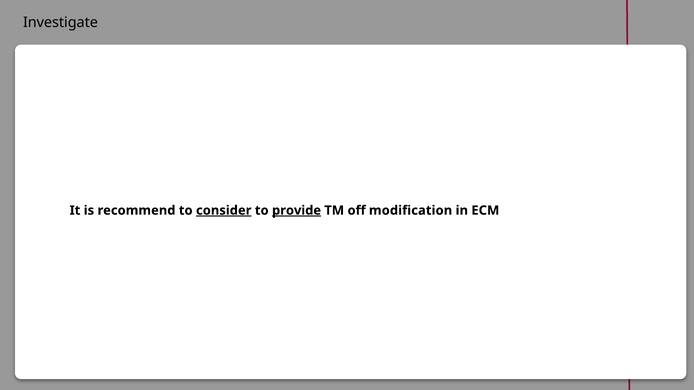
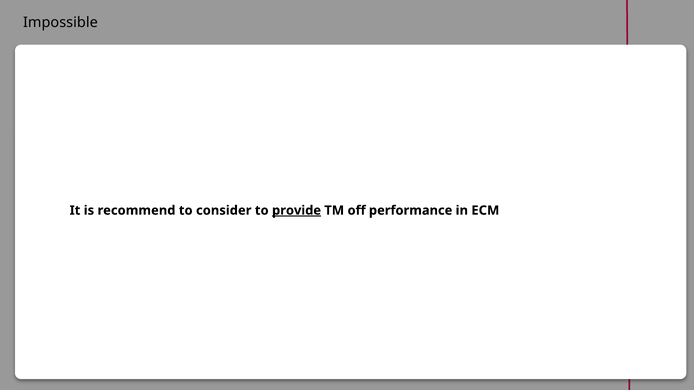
Investigate: Investigate -> Impossible (60, 22)
consider underline: present -> none (224, 211)
modification: modification -> performance (411, 211)
